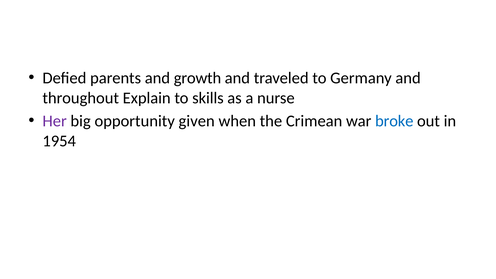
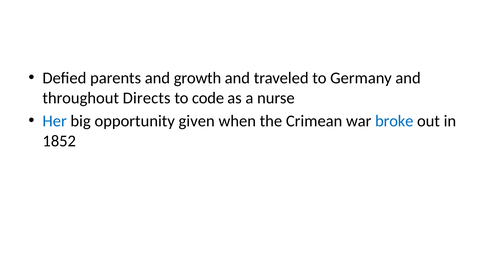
Explain: Explain -> Directs (147, 98)
skills: skills -> code (208, 98)
Her colour: purple -> blue (55, 121)
1954: 1954 -> 1852 (59, 141)
